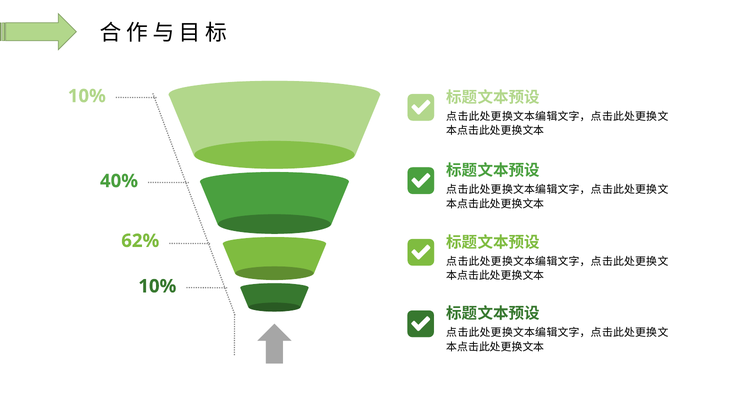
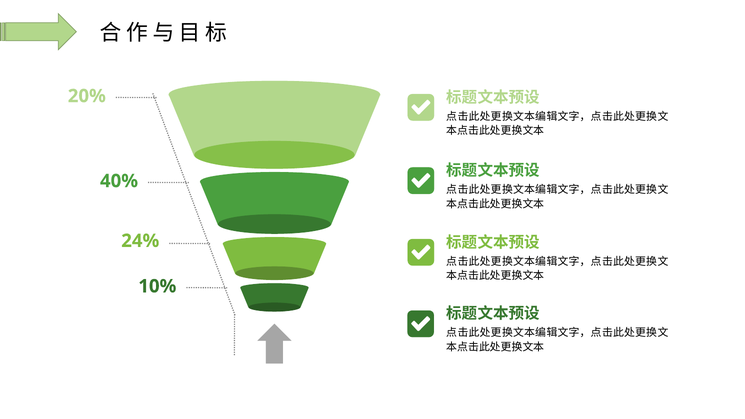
10%: 10% -> 20% (87, 96)
62%: 62% -> 24% (140, 241)
